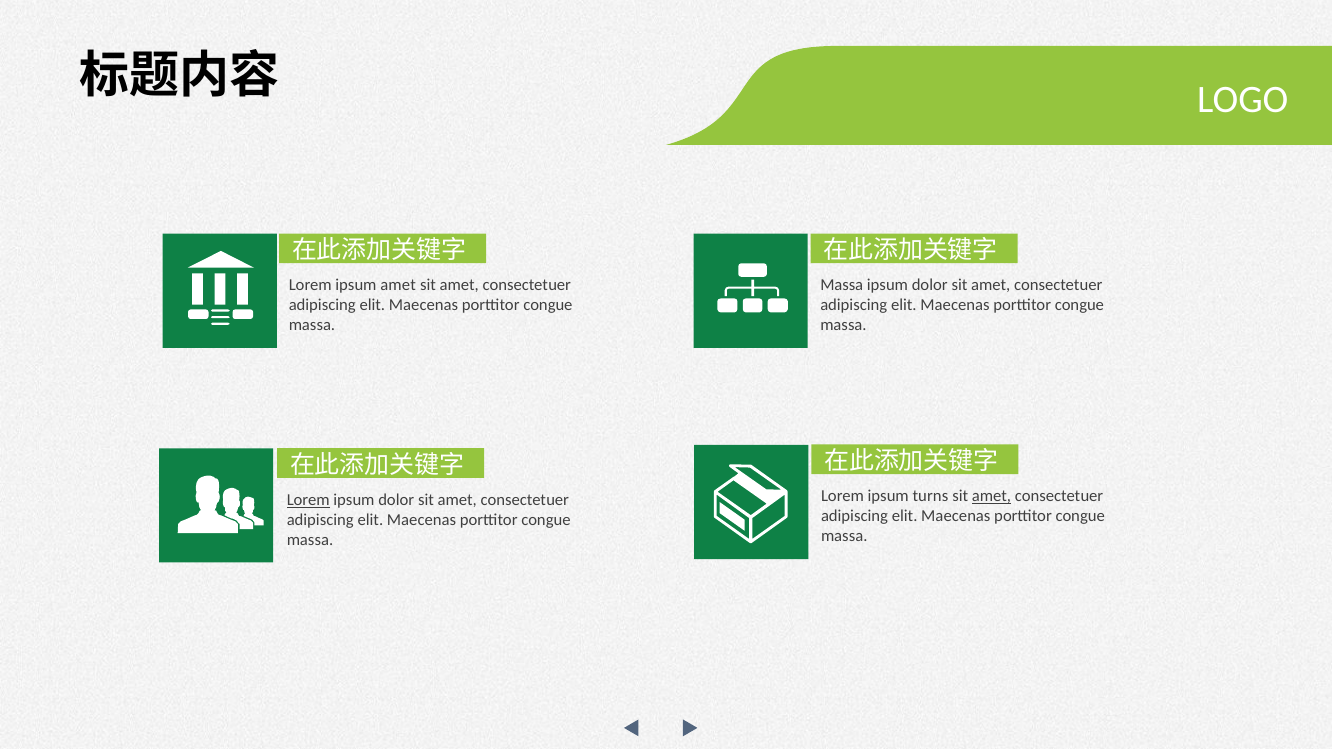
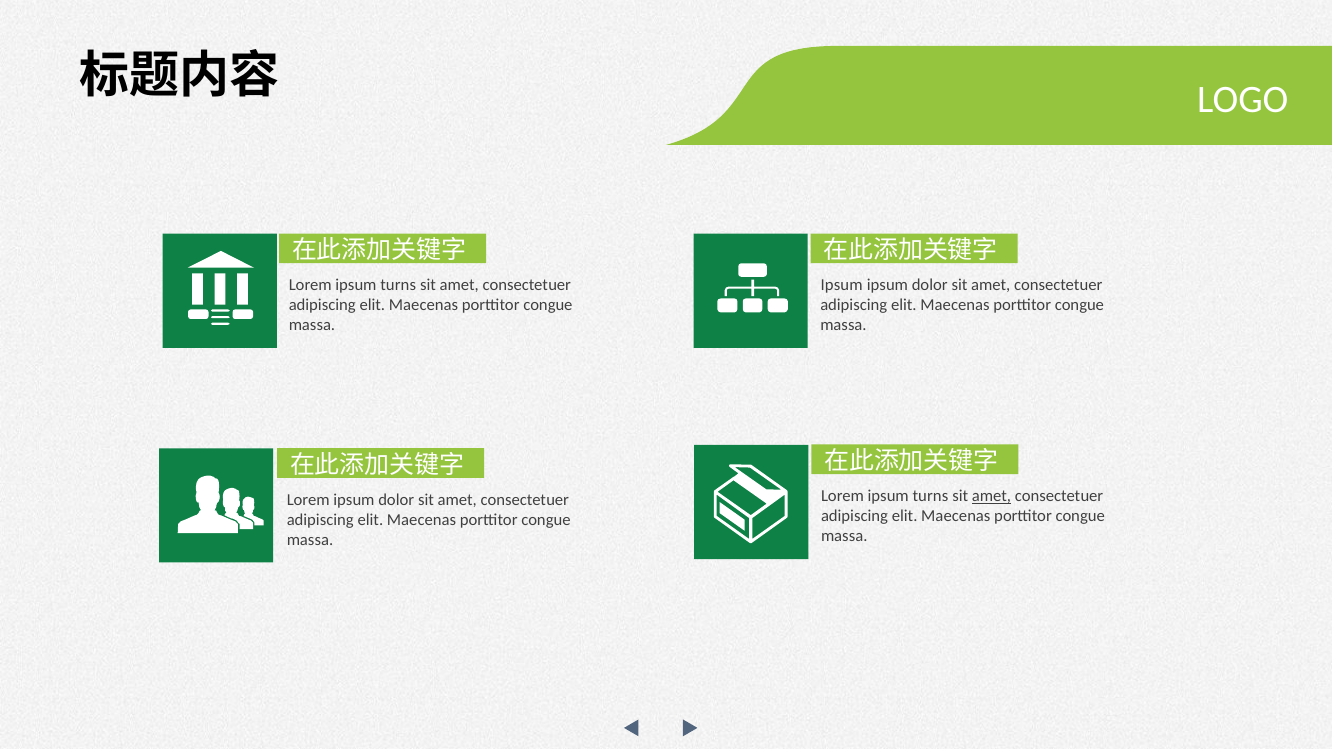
amet: amet -> turns (398, 286)
Massa: Massa -> Ipsum (842, 286)
Lorem underline: present -> none (308, 500)
